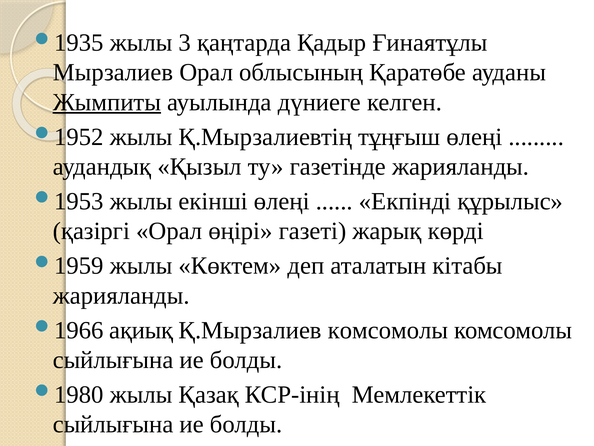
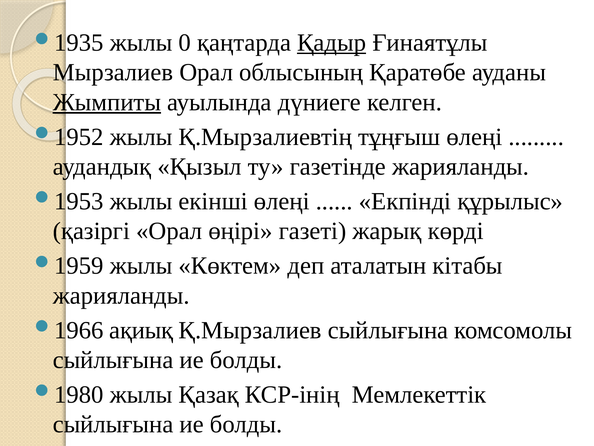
3: 3 -> 0 (185, 43)
Қадыр underline: none -> present (332, 43)
Қ.Мырзалиев комсомолы: комсомолы -> сыйлығына (388, 330)
